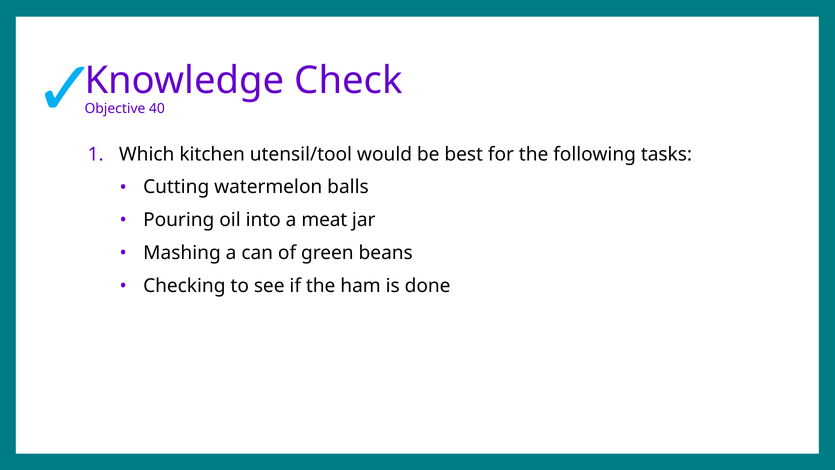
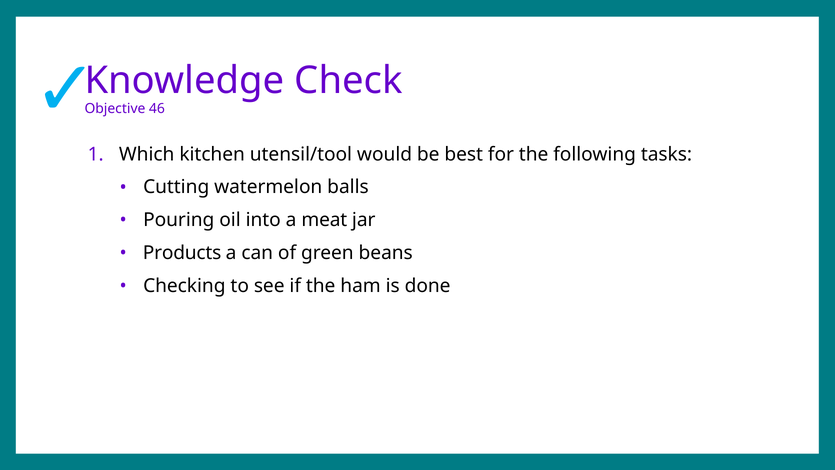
40: 40 -> 46 (157, 109)
Mashing: Mashing -> Products (182, 253)
